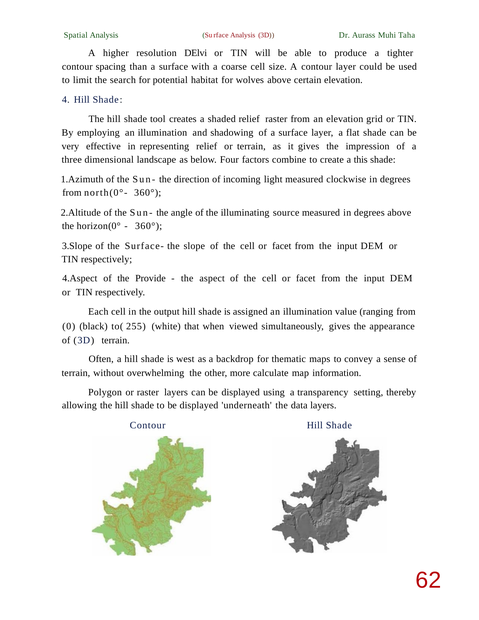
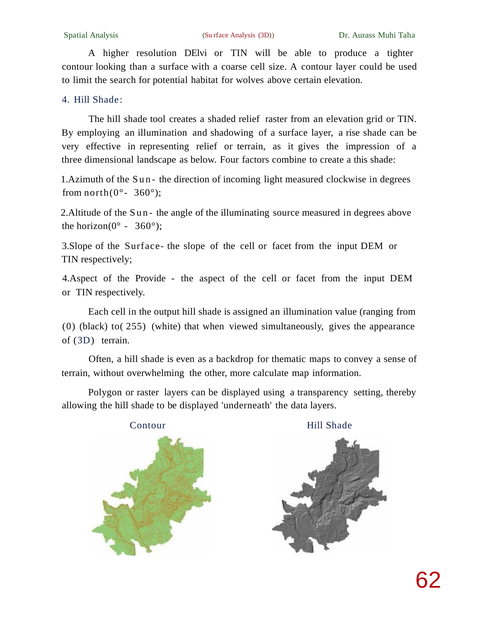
spacing: spacing -> looking (111, 67)
flat: flat -> rise (353, 133)
west: west -> even (185, 359)
